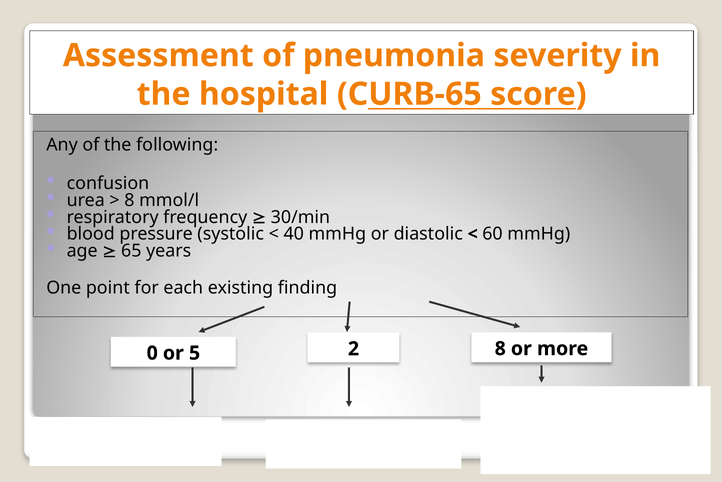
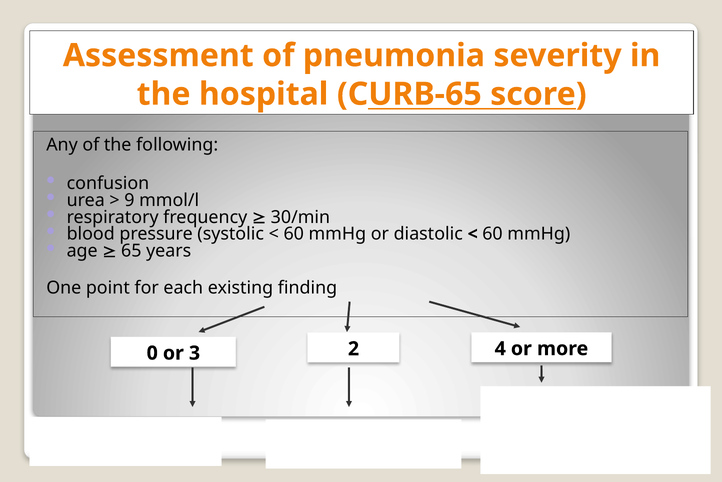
8: 8 -> 9 (129, 200)
40: 40 -> 60 (294, 234)
0 or 5: 5 -> 3 (195, 353)
2 8: 8 -> 4 (500, 348)
